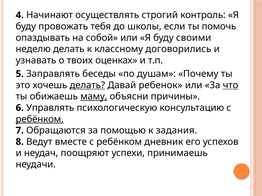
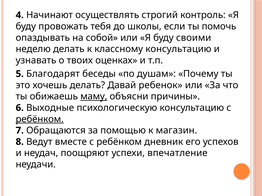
классному договорились: договорились -> консультацию (178, 49)
Заправлять: Заправлять -> Благодарят (53, 74)
делать underline: present -> none (87, 85)
что underline: present -> none (231, 85)
Управлять: Управлять -> Выходные (50, 108)
задания: задания -> магазин (176, 131)
принимаешь: принимаешь -> впечатление (177, 153)
